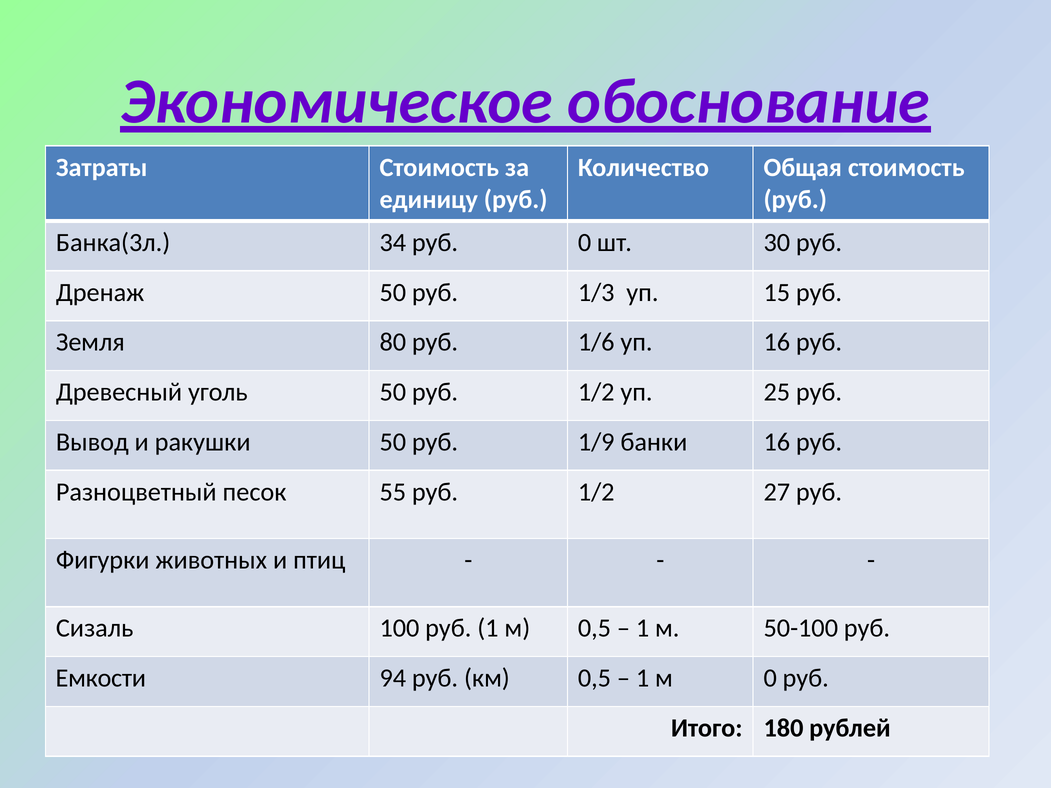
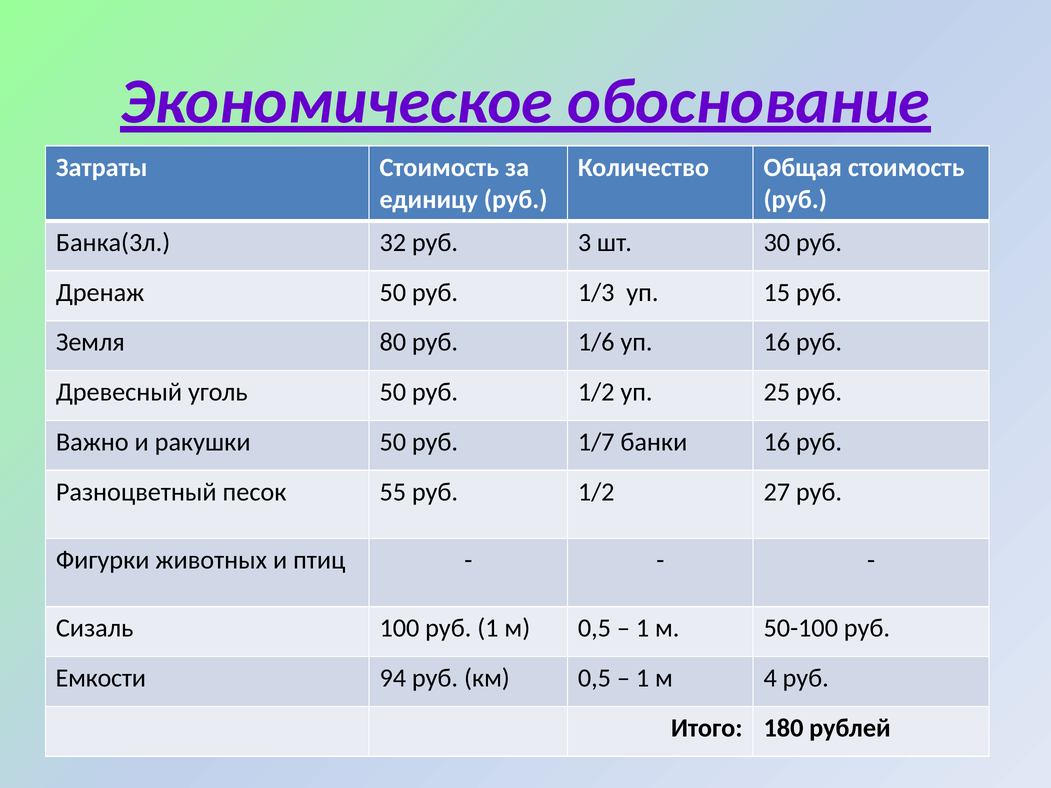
34: 34 -> 32 (393, 243)
руб 0: 0 -> 3 (585, 243)
Вывод: Вывод -> Важно (92, 442)
1/9: 1/9 -> 1/7 (596, 442)
м 0: 0 -> 4 (770, 678)
